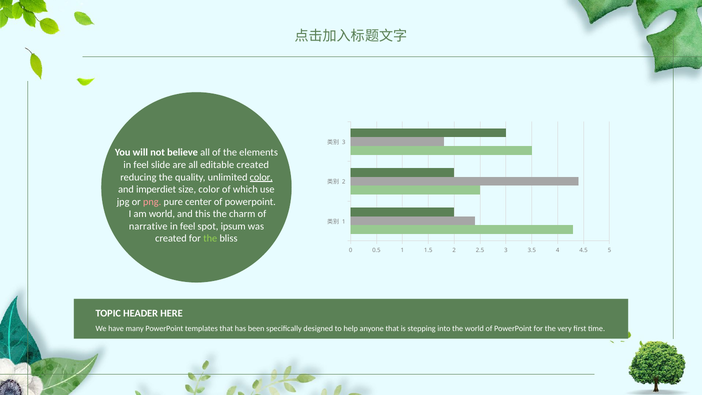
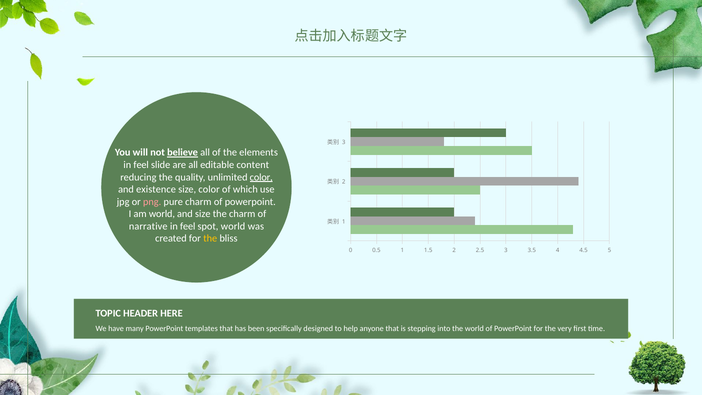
believe underline: none -> present (183, 153)
editable created: created -> content (253, 165)
imperdiet: imperdiet -> existence (156, 189)
pure center: center -> charm (198, 202)
and this: this -> size (203, 214)
spot ipsum: ipsum -> world (233, 226)
the colour: light green -> yellow (210, 239)
